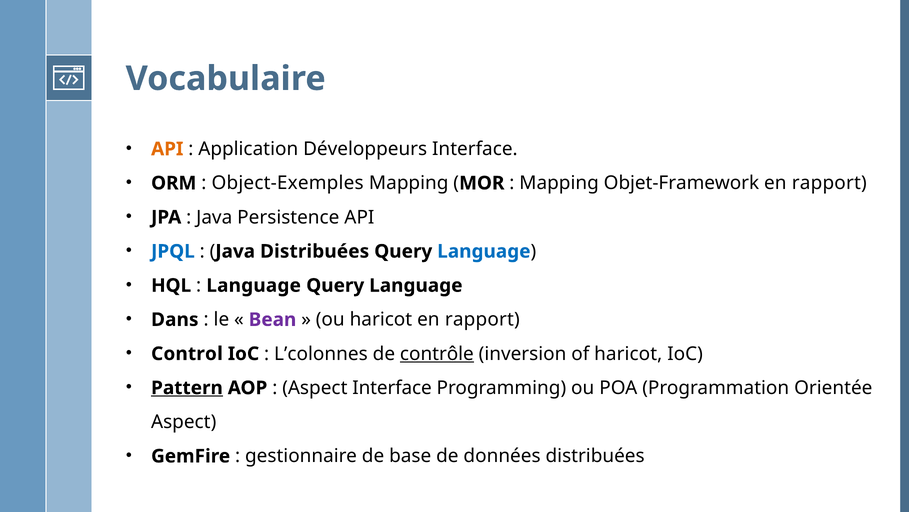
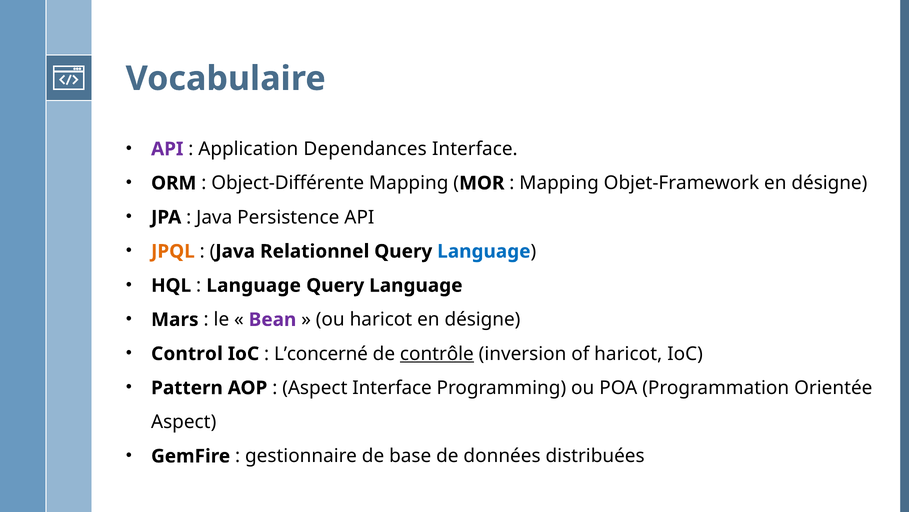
API colour: orange -> purple (167, 149)
Développeurs: Développeurs -> Dependances (365, 149)
Object-Exemples: Object-Exemples -> Object-Différente (288, 183)
rapport: rapport -> désigne (829, 183)
JPQL colour: blue -> orange (173, 251)
Java Distribuées: Distribuées -> Relationnel (315, 251)
Dans: Dans -> Mars (175, 319)
haricot en rapport: rapport -> désigne (482, 319)
L’colonnes: L’colonnes -> L’concerné (321, 353)
Pattern underline: present -> none (187, 388)
